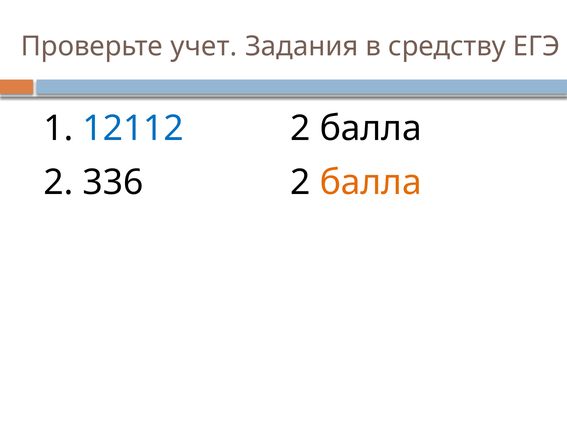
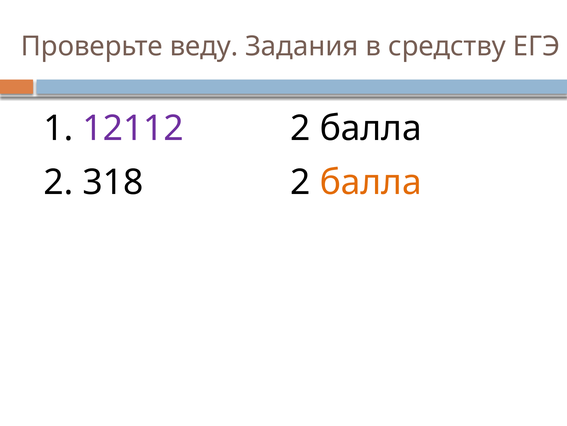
учет: учет -> веду (204, 46)
12112 colour: blue -> purple (133, 128)
336: 336 -> 318 (113, 182)
